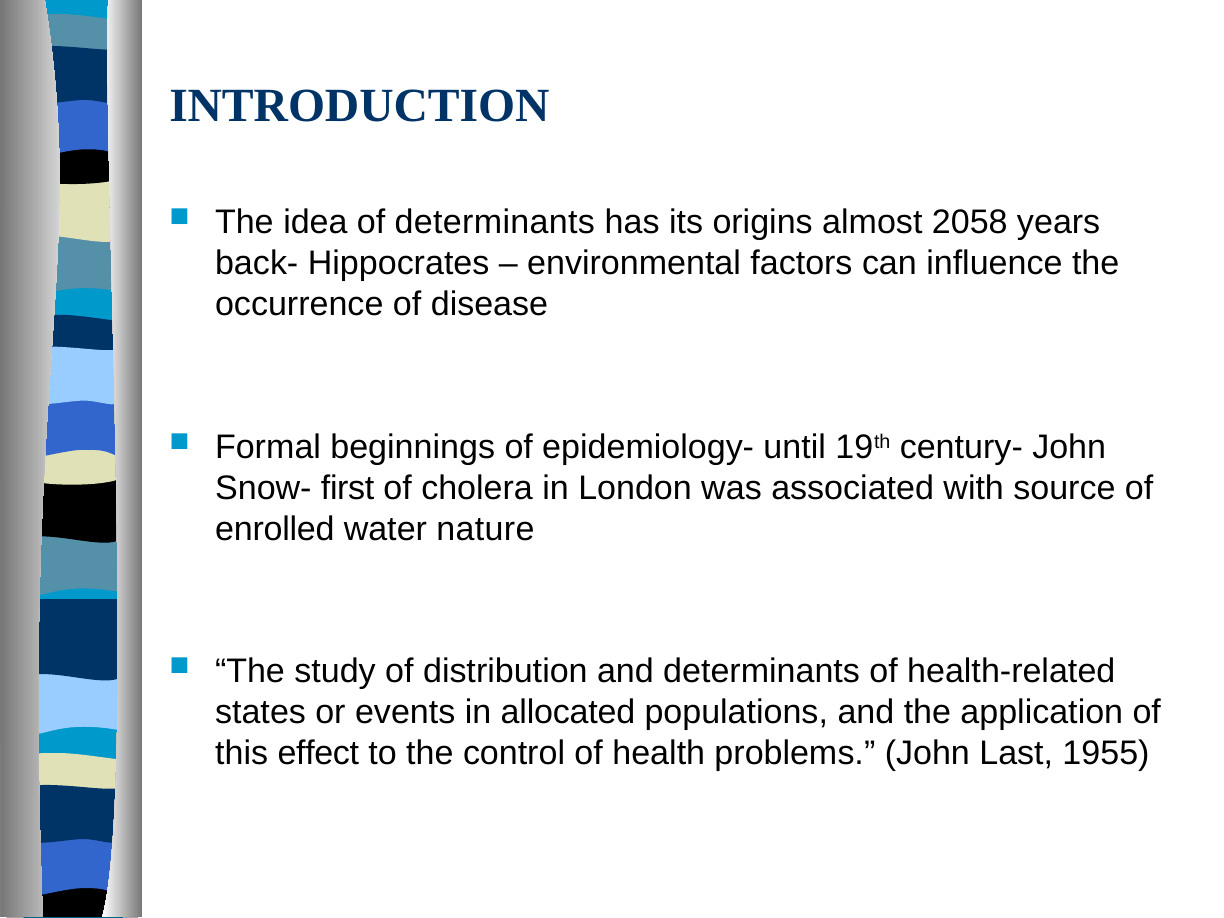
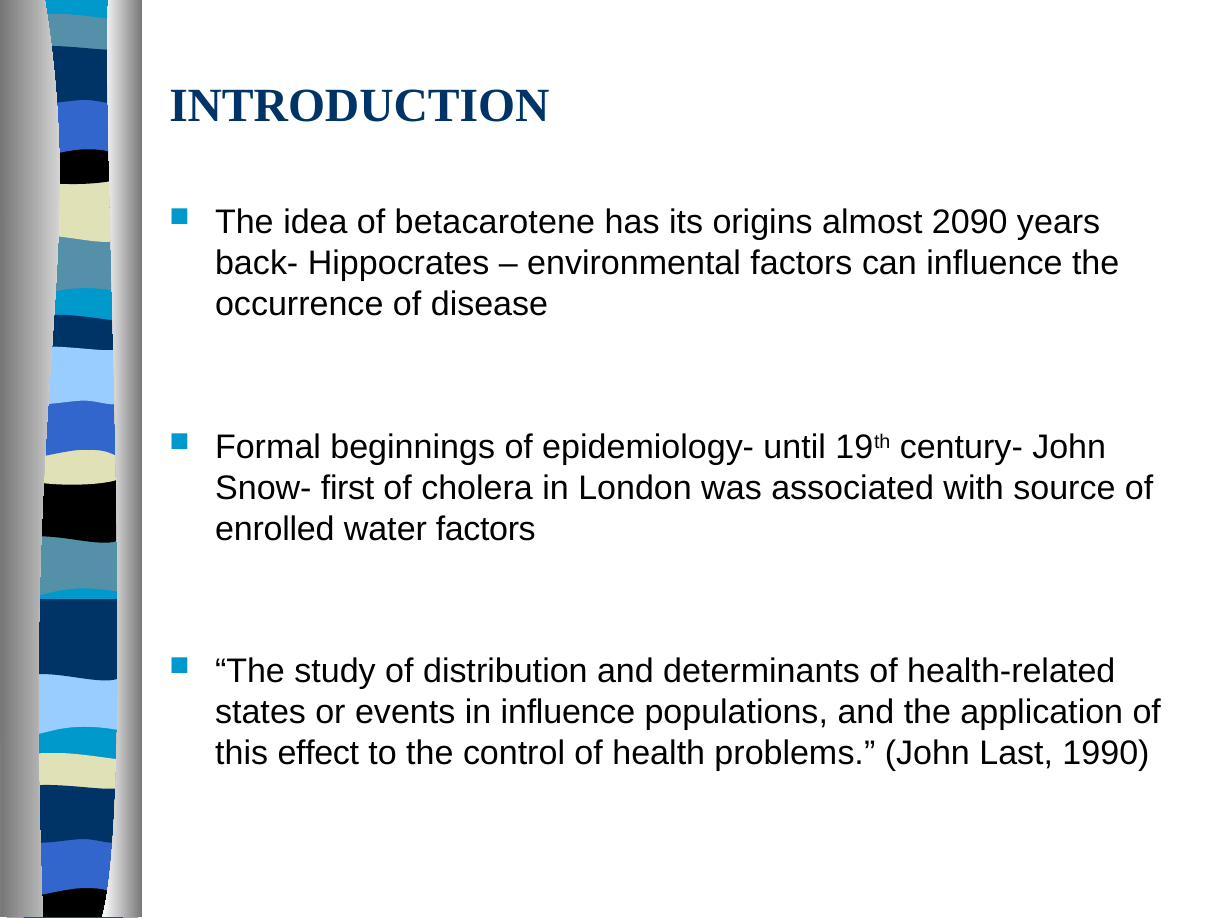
of determinants: determinants -> betacarotene (495, 223)
2058: 2058 -> 2090 (970, 223)
water nature: nature -> factors (486, 529)
in allocated: allocated -> influence (568, 712)
1955: 1955 -> 1990 (1106, 753)
